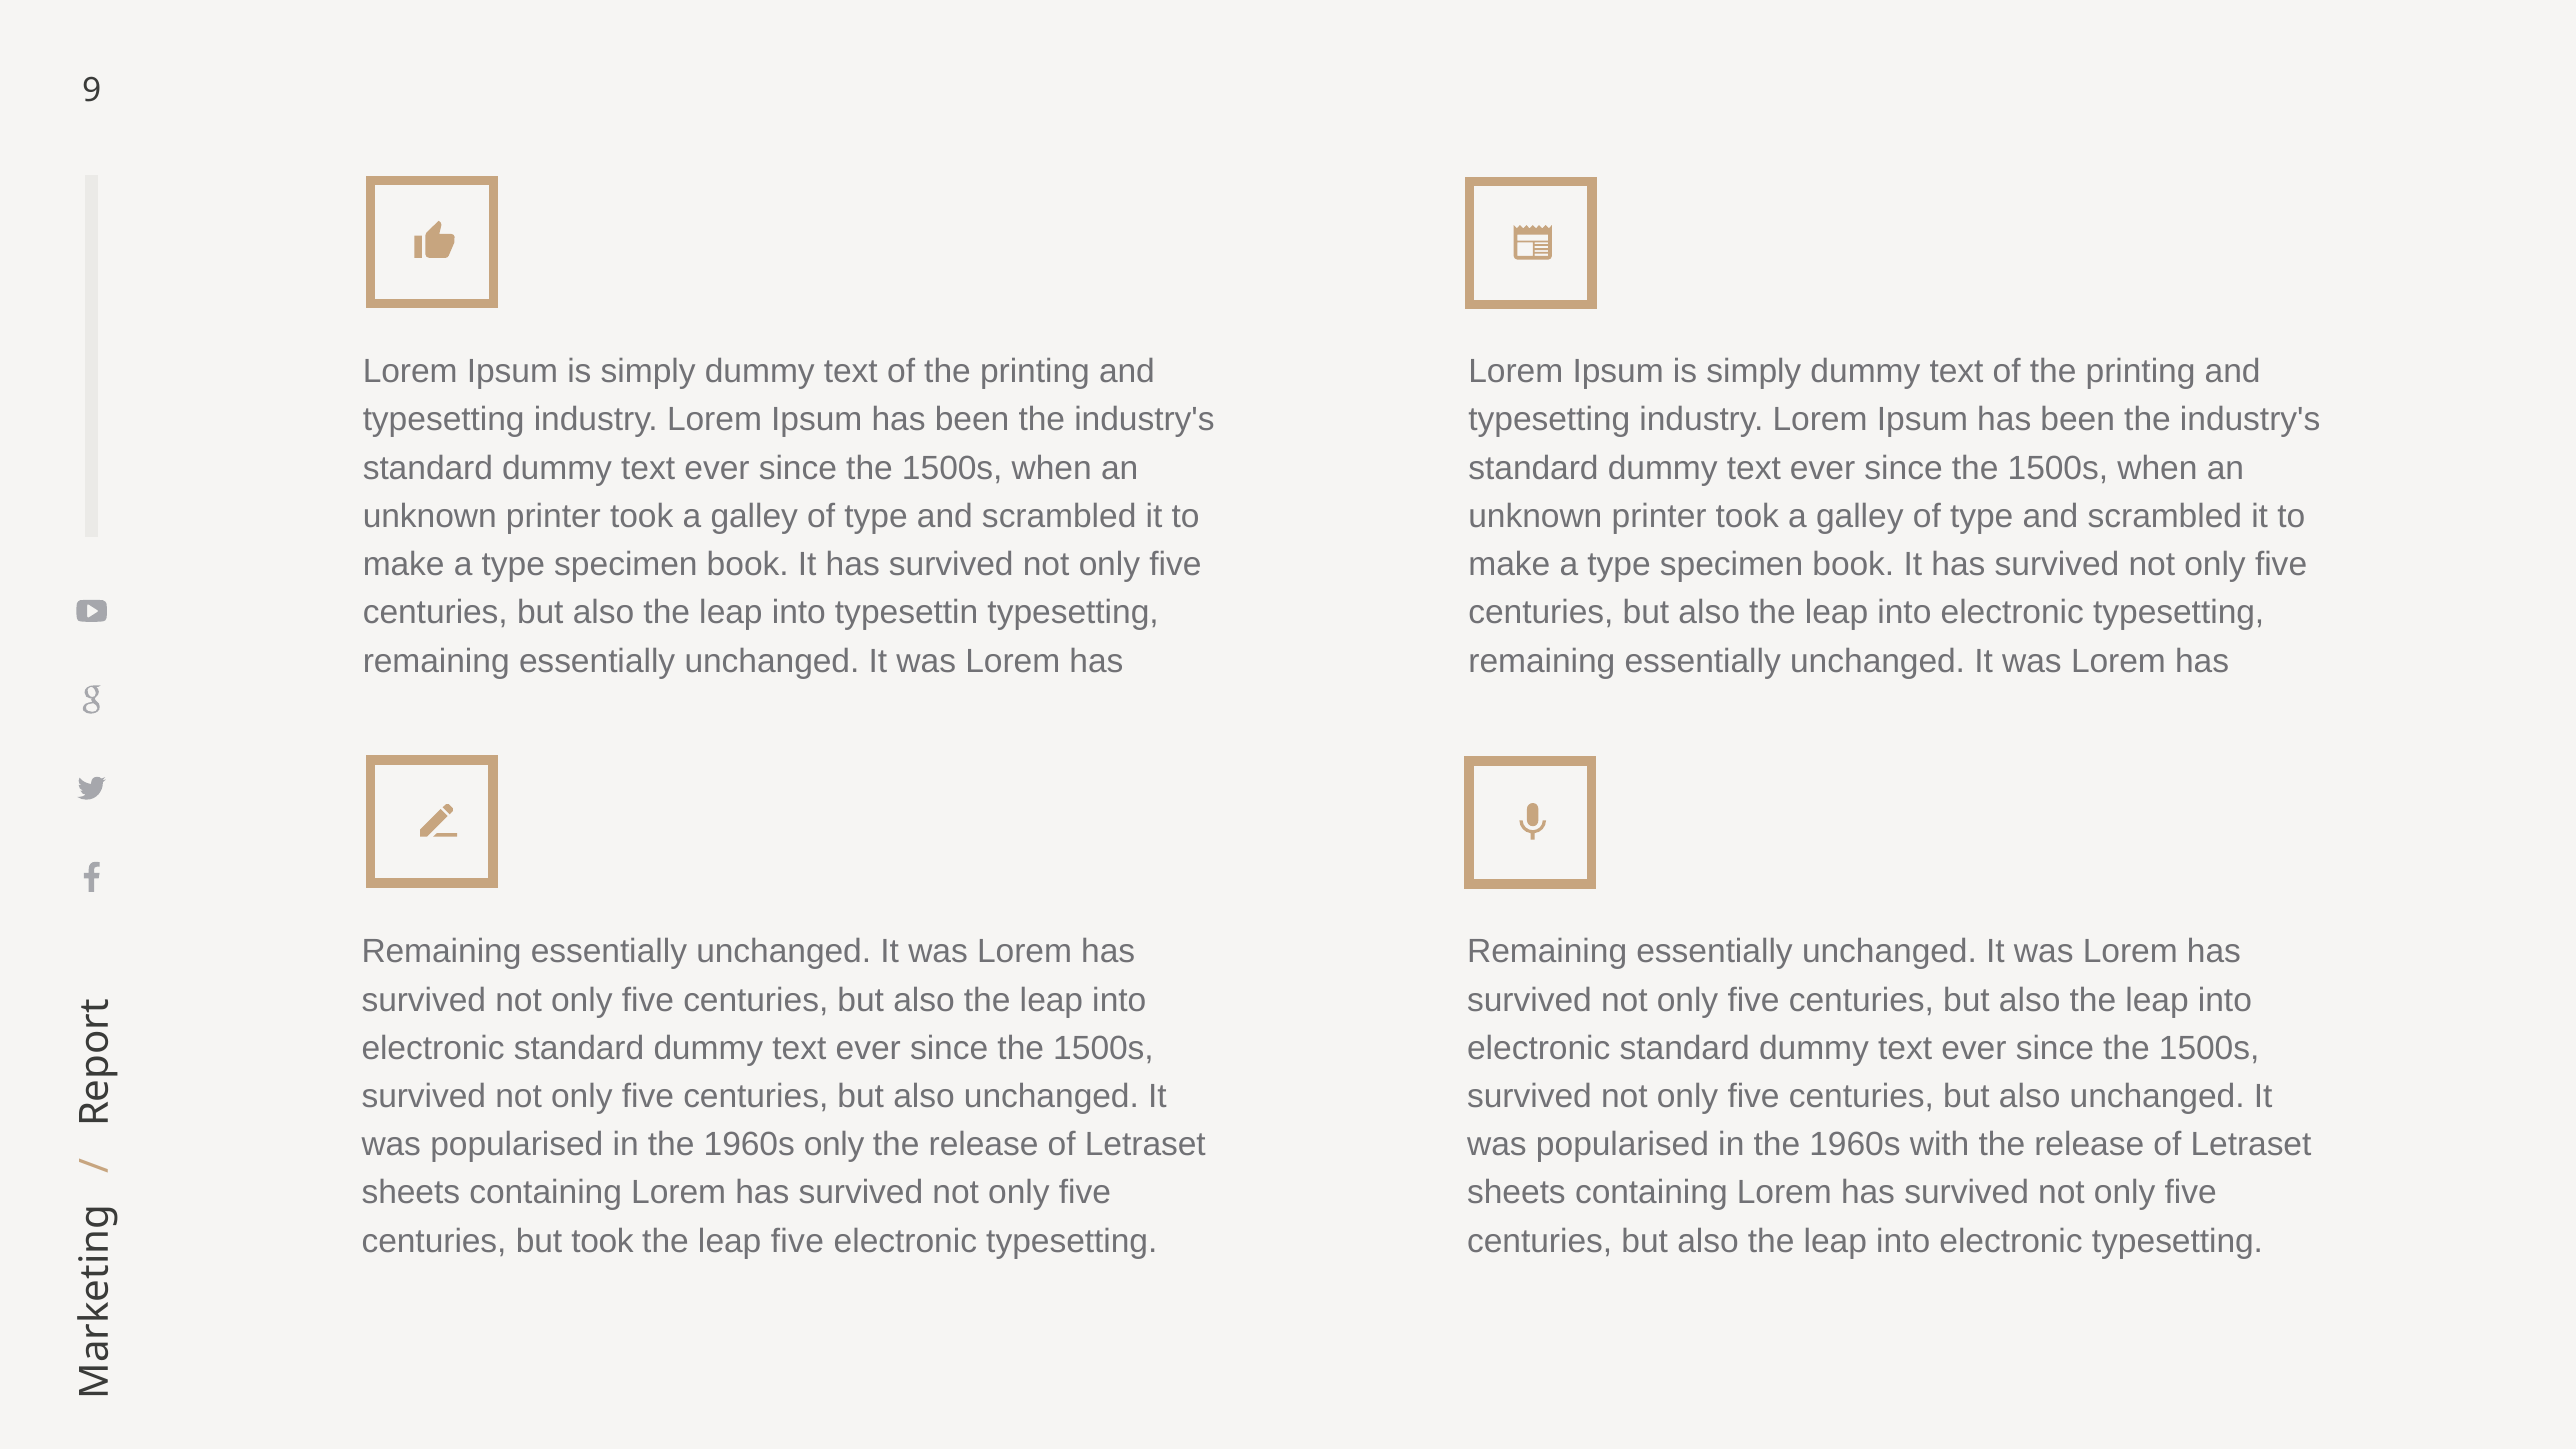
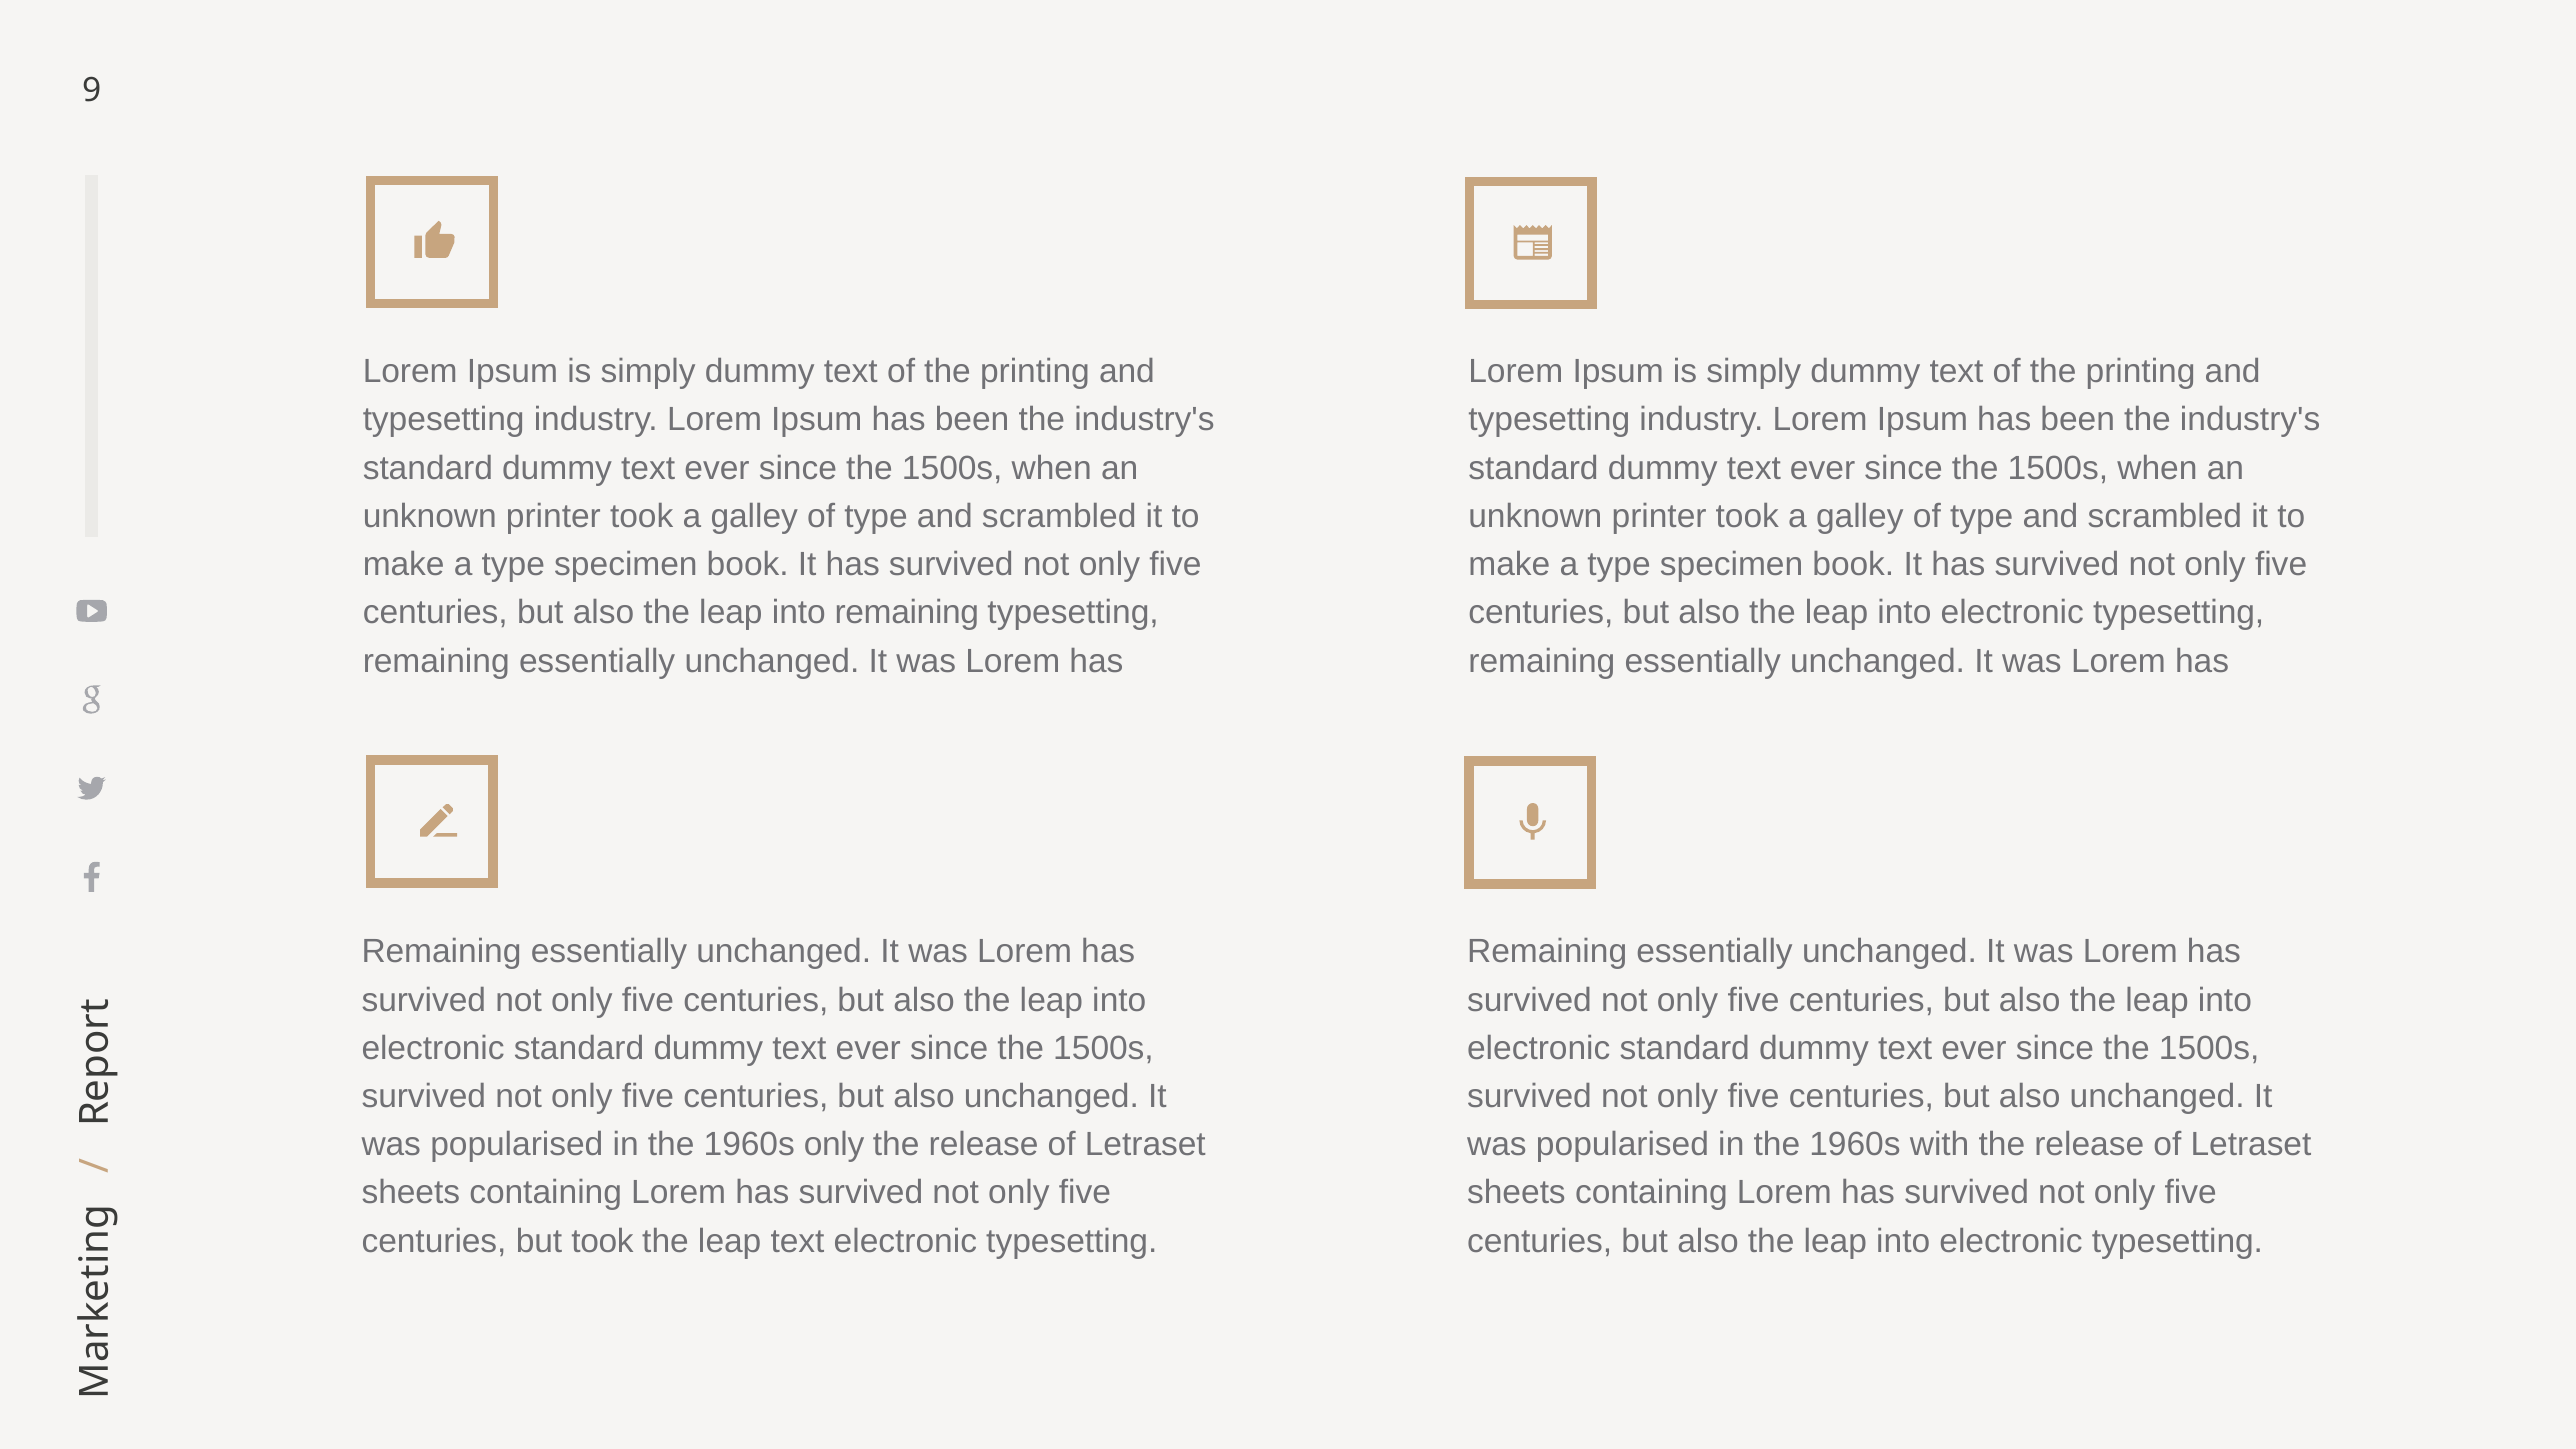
into typesettin: typesettin -> remaining (907, 613)
leap five: five -> text (798, 1241)
